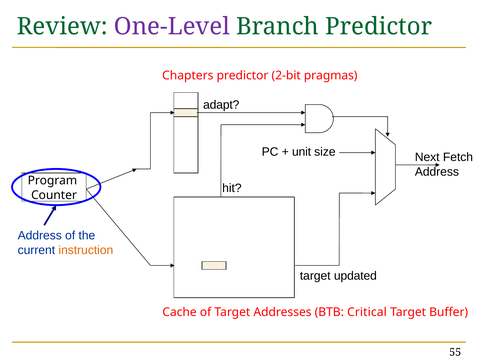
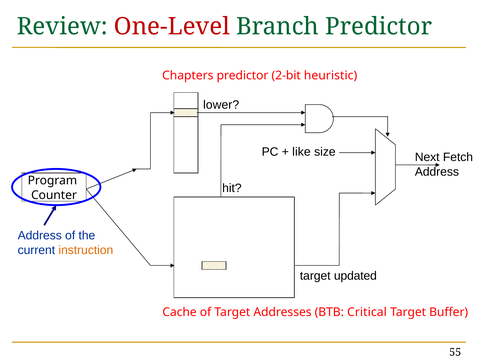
One-Level colour: purple -> red (172, 27)
pragmas: pragmas -> heuristic (331, 75)
adapt: adapt -> lower (221, 105)
unit: unit -> like (301, 152)
